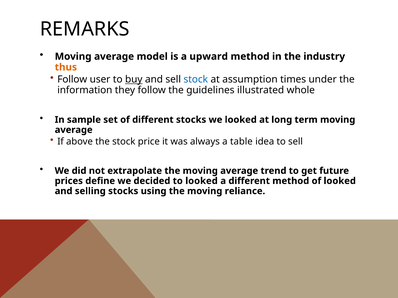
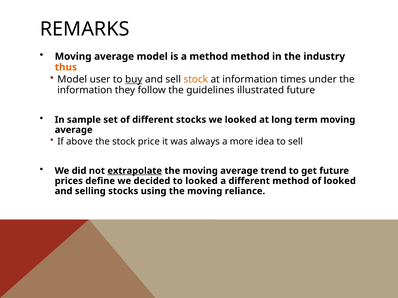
a upward: upward -> method (209, 57)
Follow: Follow -> Model (72, 80)
stock colour: blue -> orange (196, 80)
at assumption: assumption -> information (250, 80)
illustrated whole: whole -> future (301, 90)
table: table -> more (241, 142)
extrapolate underline: none -> present (135, 171)
